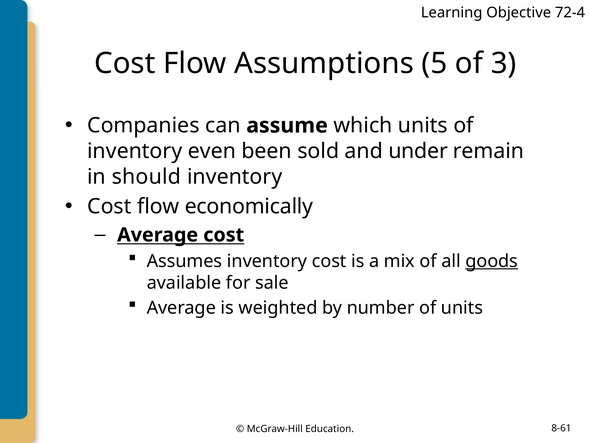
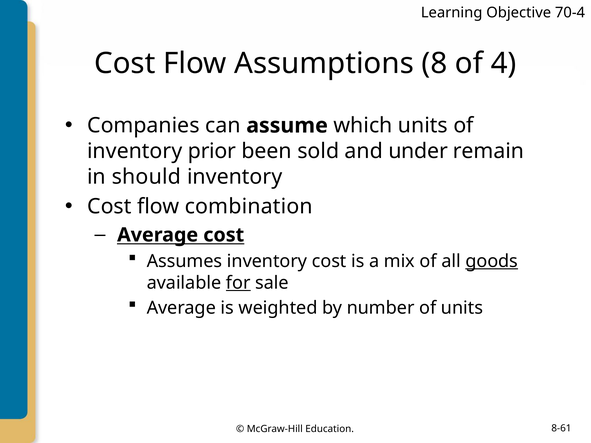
72-4: 72-4 -> 70-4 (570, 13)
5: 5 -> 8 (434, 64)
3: 3 -> 4 (504, 64)
even: even -> prior (212, 151)
economically: economically -> combination (249, 207)
for underline: none -> present (238, 283)
